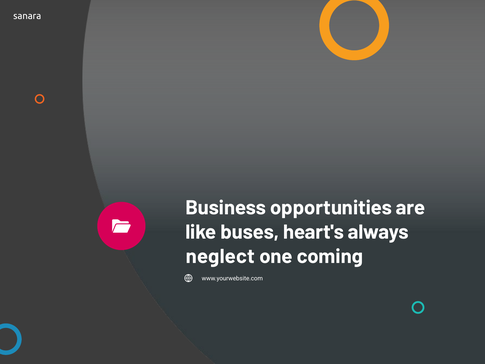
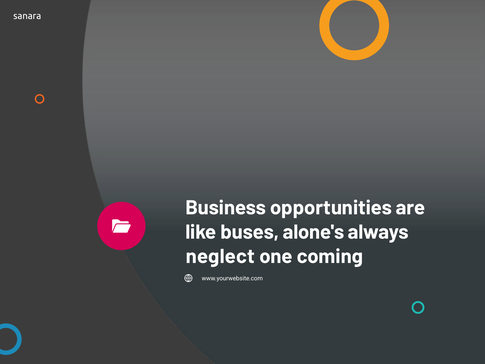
heart's: heart's -> alone's (314, 232)
